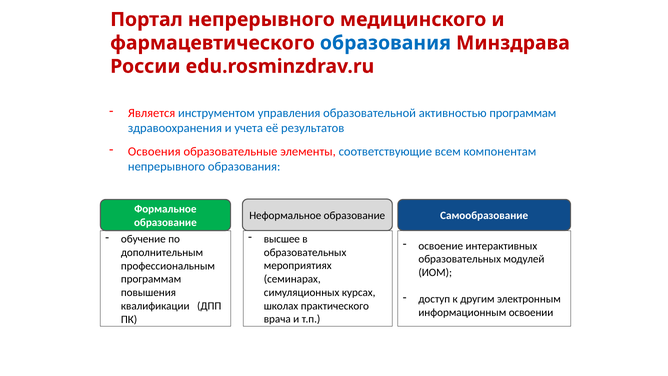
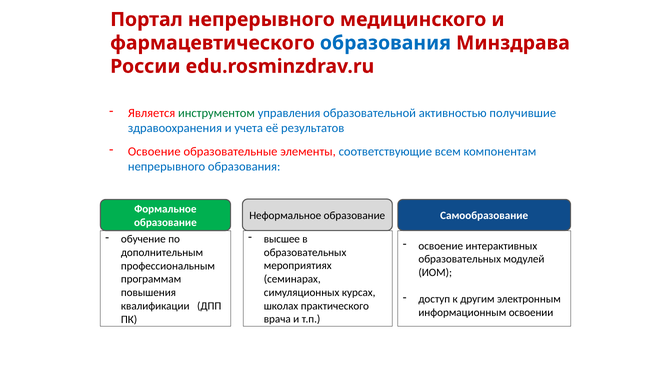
инструментом colour: blue -> green (216, 113)
активностью программам: программам -> получившие (523, 113)
Освоения: Освоения -> Освоение (154, 151)
